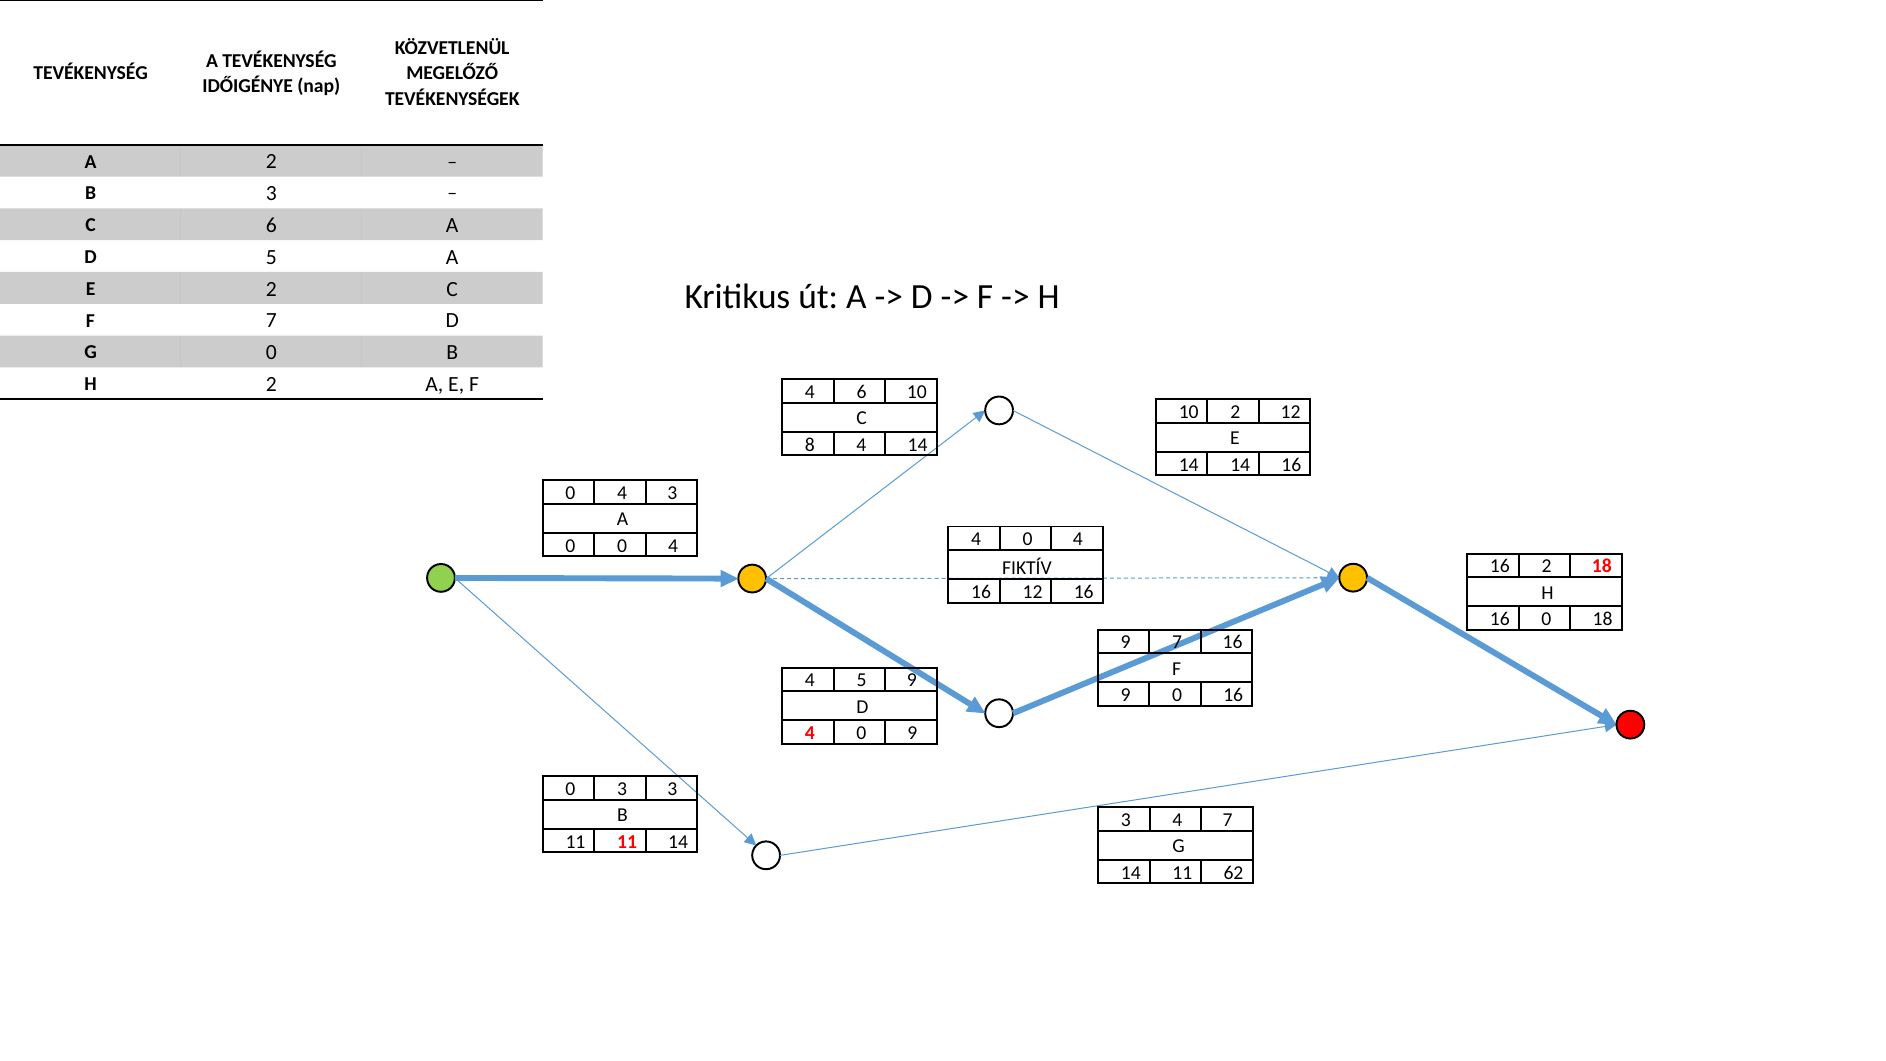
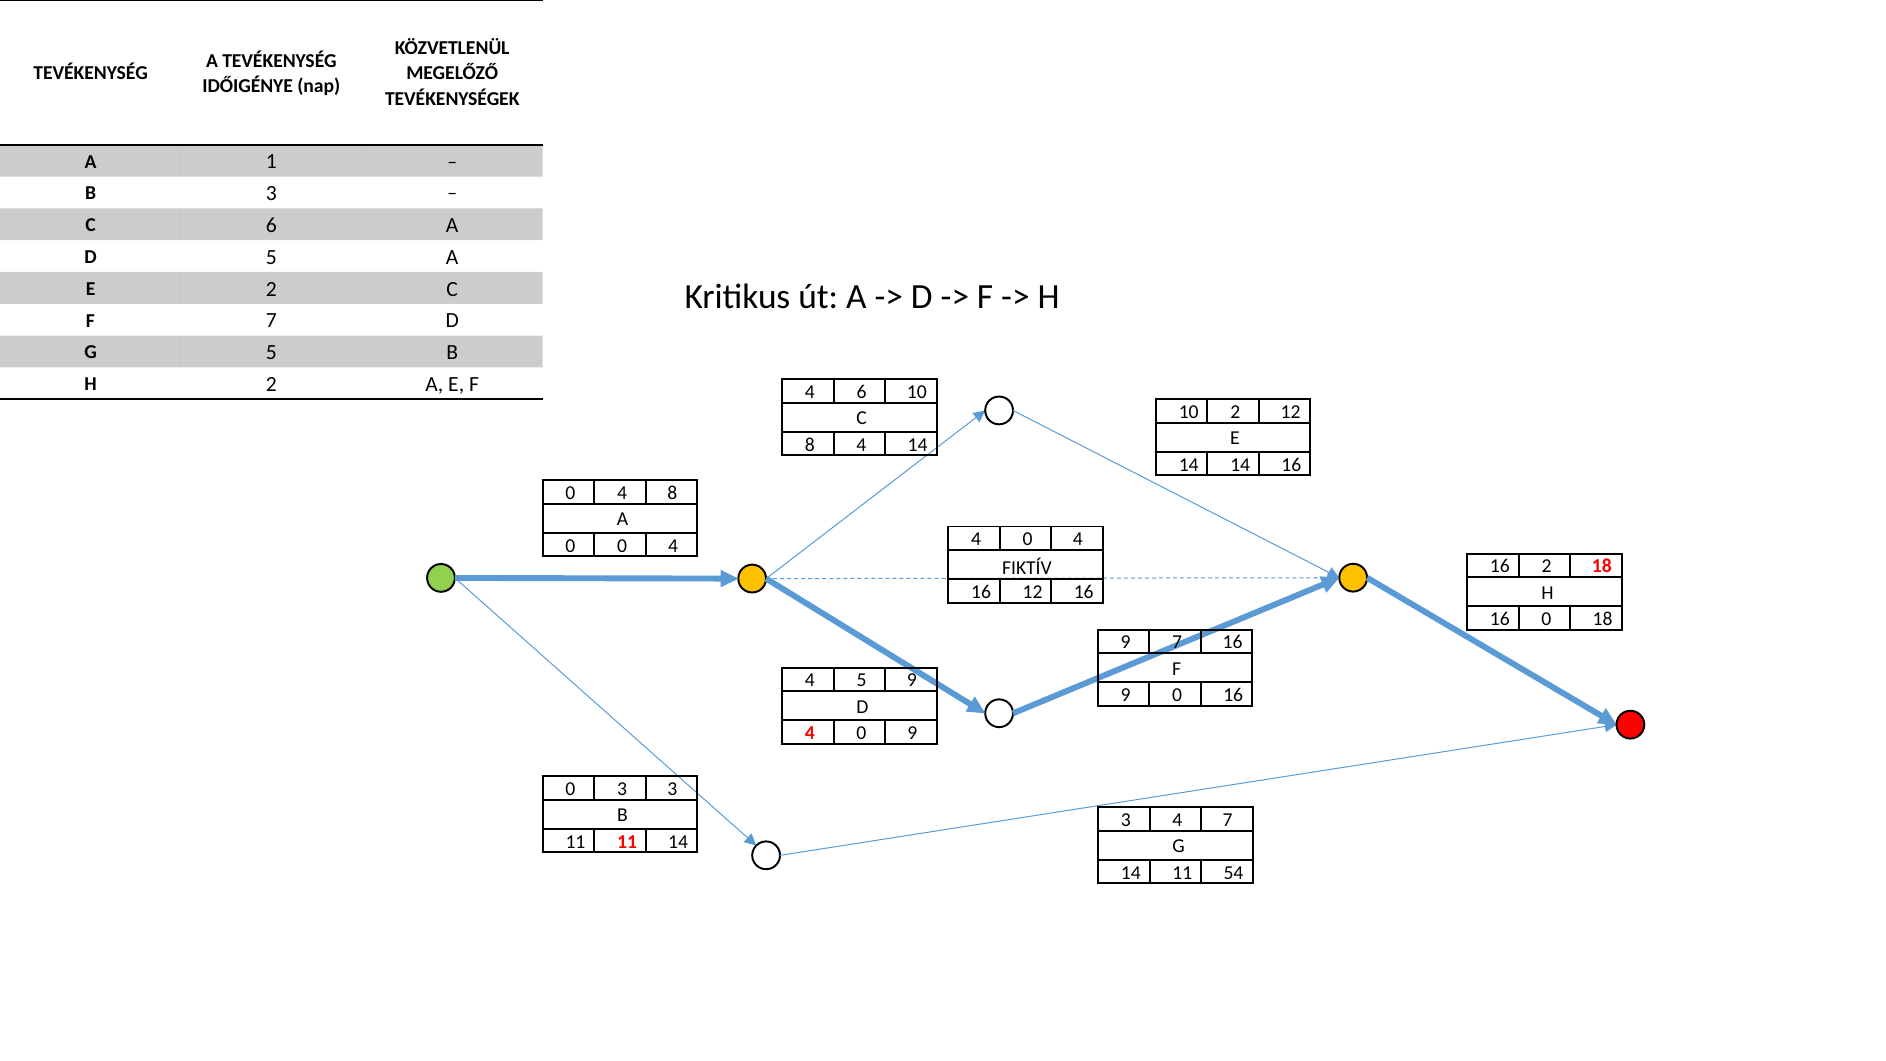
A 2: 2 -> 1 (271, 162)
G 0: 0 -> 5 (271, 353)
4 3: 3 -> 8 (672, 493)
62: 62 -> 54 (1233, 873)
